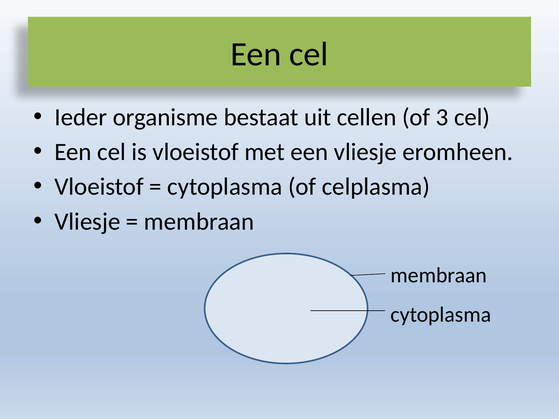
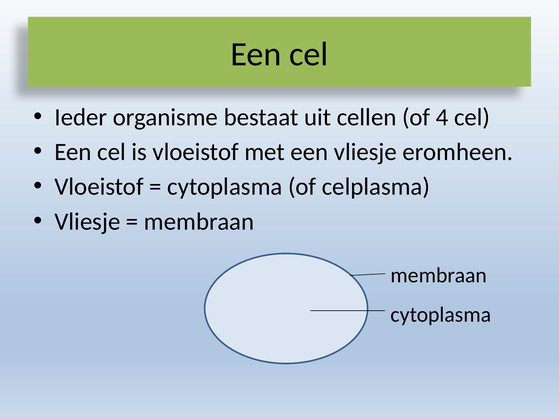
3: 3 -> 4 (442, 117)
